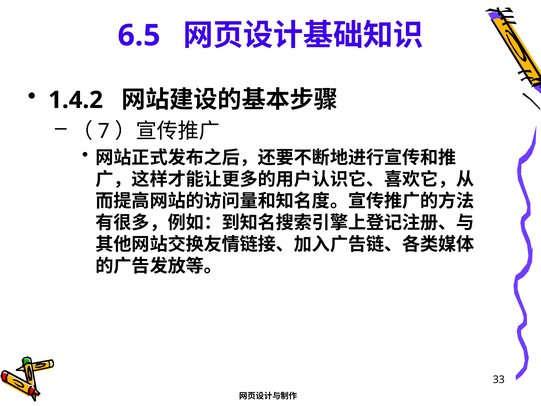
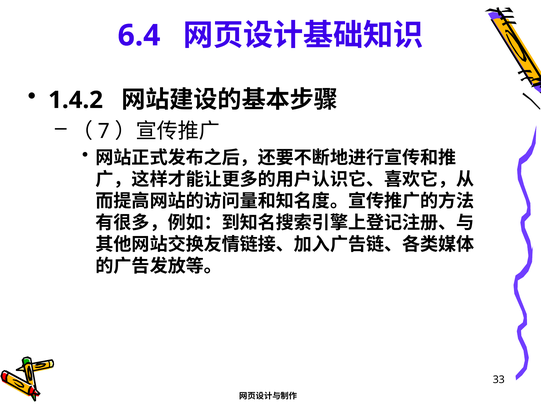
6.5: 6.5 -> 6.4 (139, 35)
